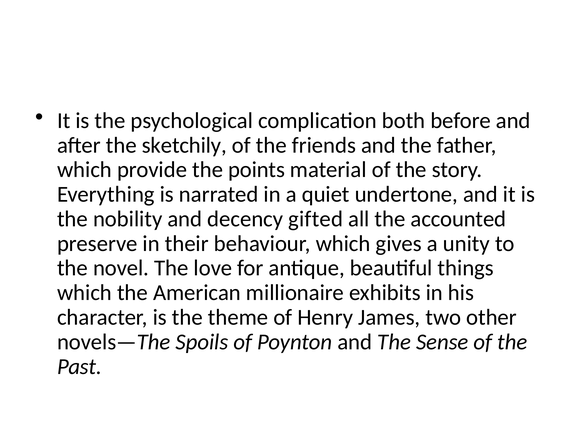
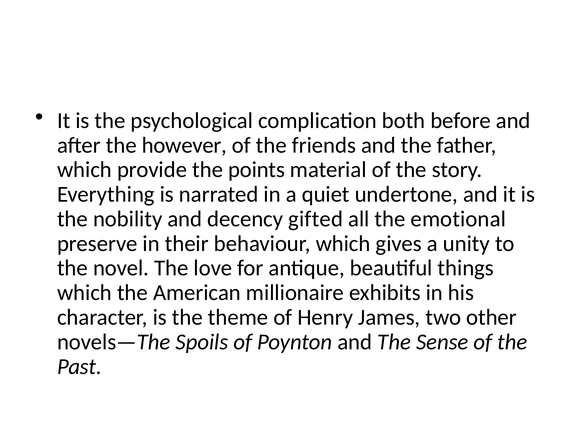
sketchily: sketchily -> however (184, 145)
accounted: accounted -> emotional (458, 219)
